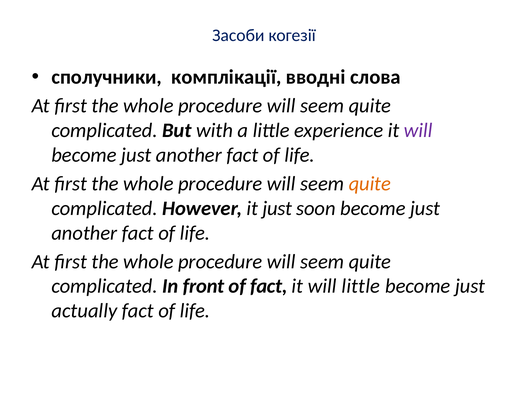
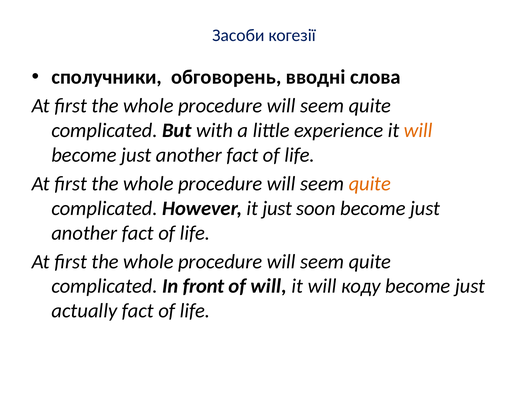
комплікації: комплікації -> обговорень (226, 77)
will colour: purple -> orange (418, 130)
of fact: fact -> will (269, 286)
will little: little -> коду (361, 286)
